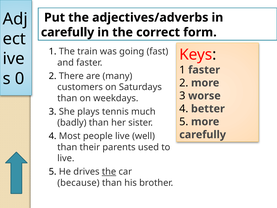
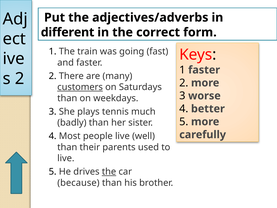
carefully: carefully -> different (68, 32)
0: 0 -> 2 (20, 78)
customers underline: none -> present (80, 87)
